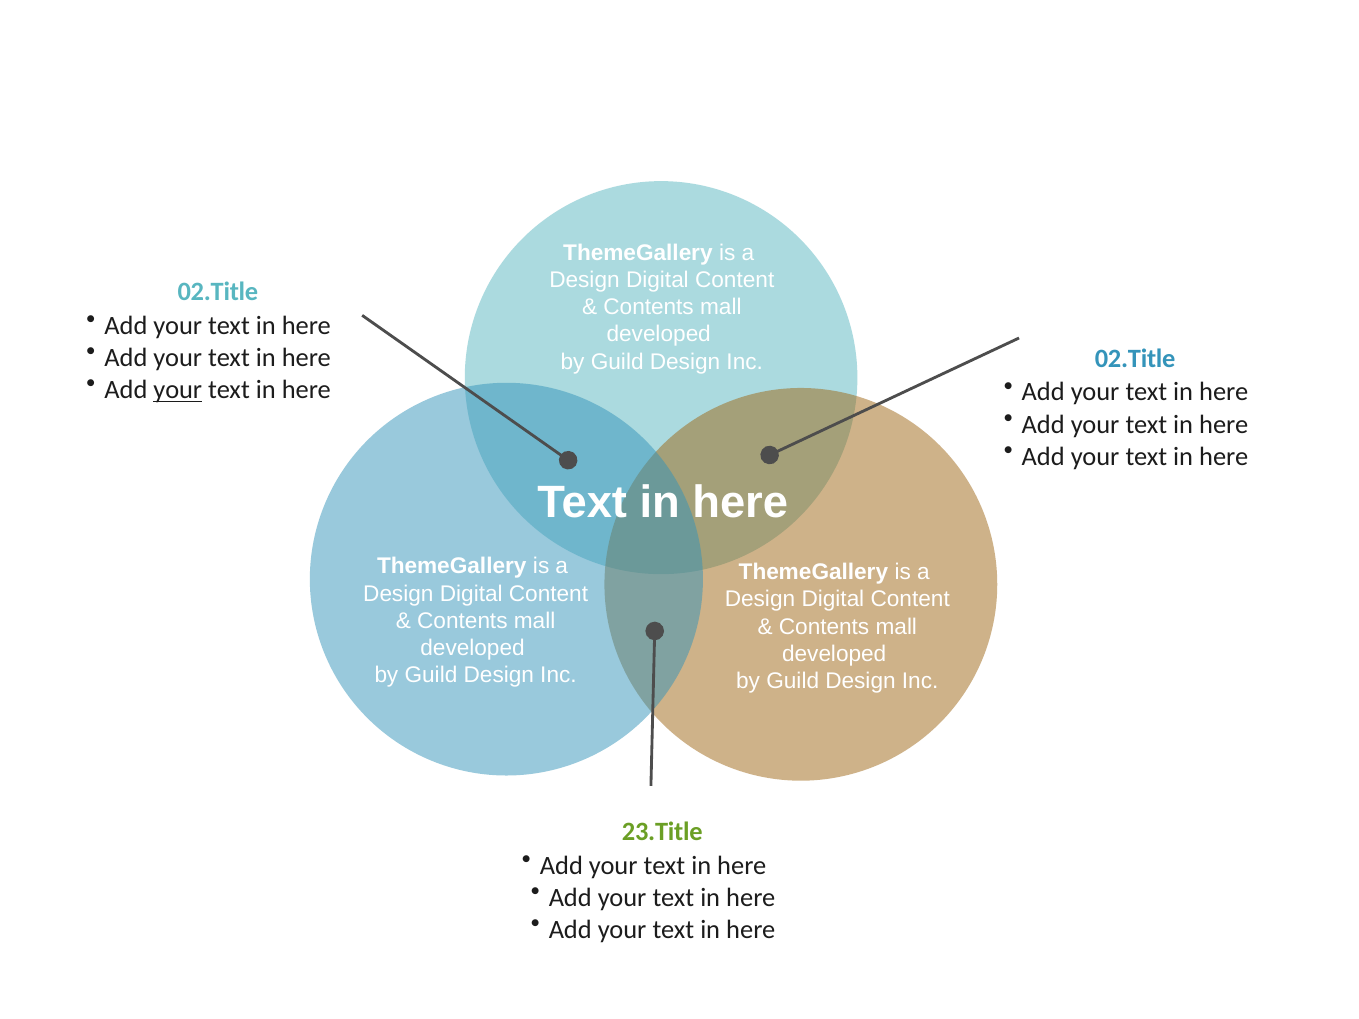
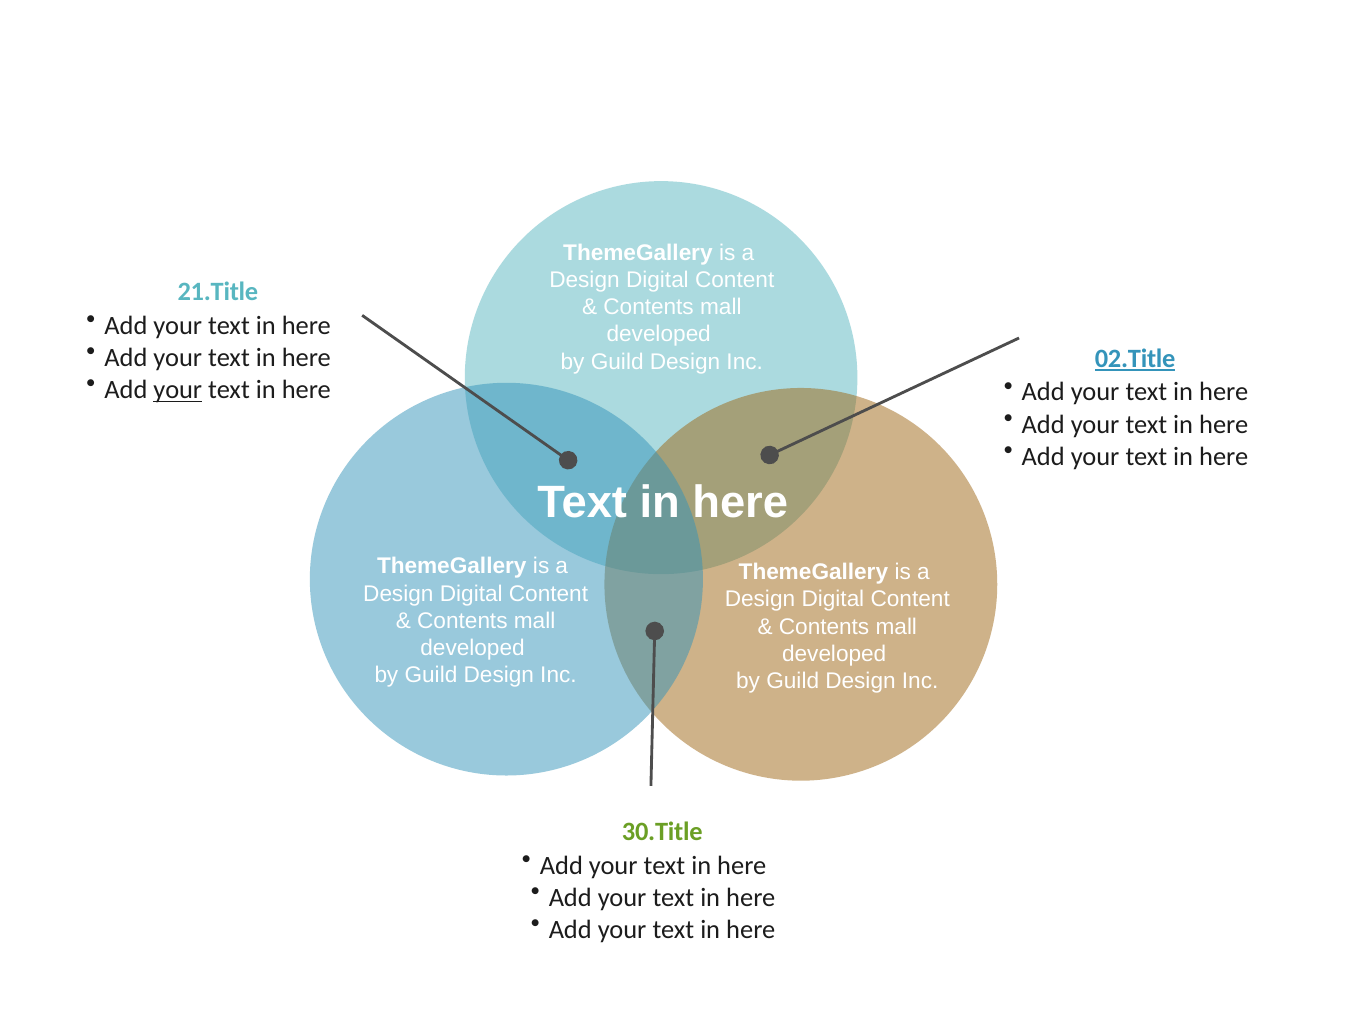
02.Title: 02.Title -> 21.Title (218, 292)
02.Title underline: none -> present (1135, 359)
23.Title: 23.Title -> 30.Title (662, 832)
